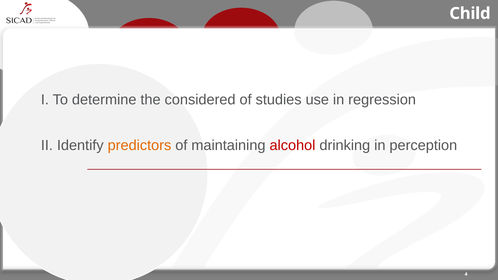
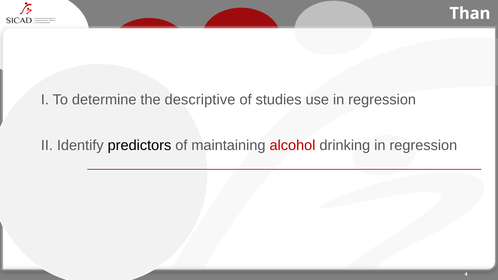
Child: Child -> Than (470, 13)
considered: considered -> descriptive (200, 100)
predictors colour: orange -> black (139, 146)
drinking in perception: perception -> regression (423, 146)
